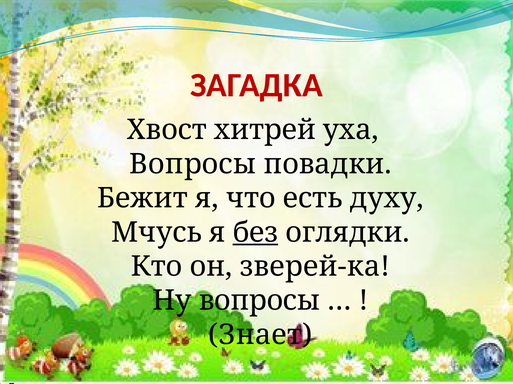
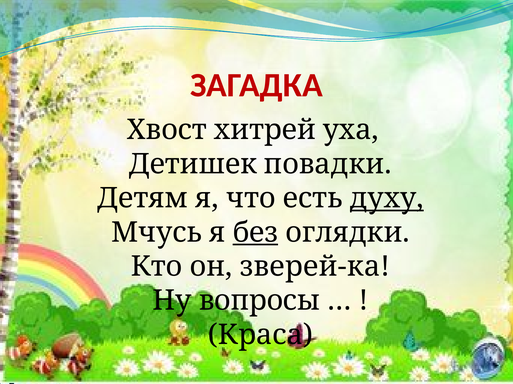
Вопросы: Вопросы -> Детишек (193, 164)
Бежит: Бежит -> Детям (143, 199)
духу underline: none -> present (387, 199)
Знает: Знает -> Краса (260, 335)
